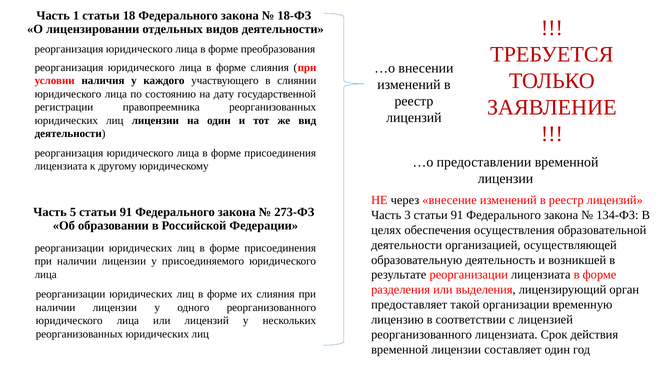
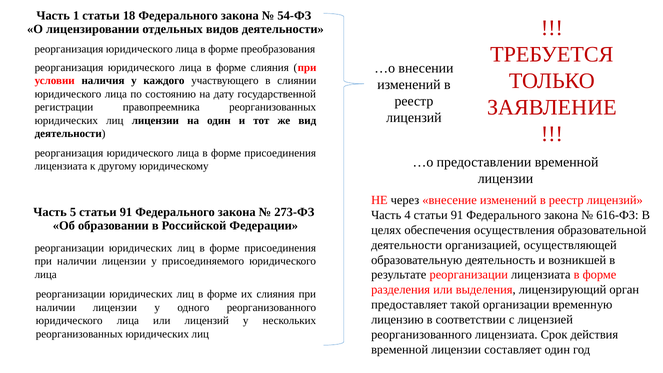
18-ФЗ: 18-ФЗ -> 54-ФЗ (294, 15)
3: 3 -> 4 (408, 215)
134-ФЗ: 134-ФЗ -> 616-ФЗ (617, 215)
